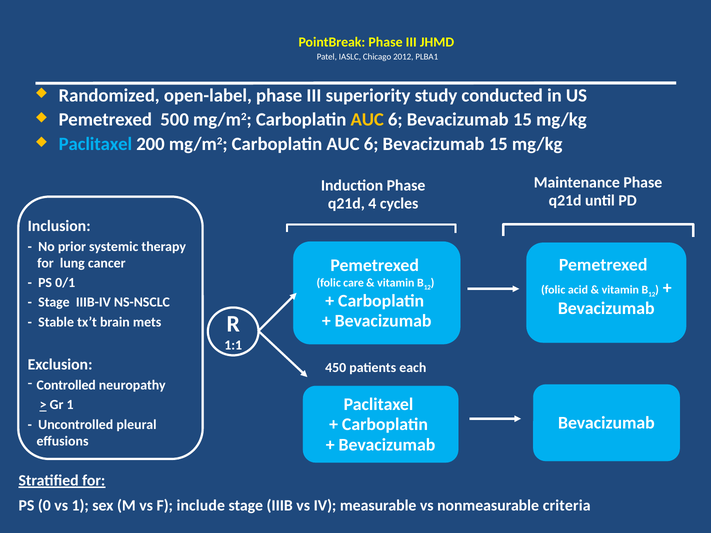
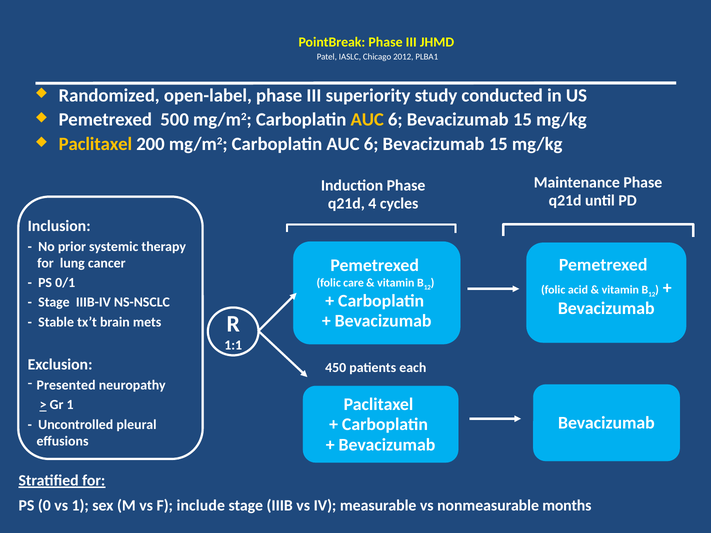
Paclitaxel colour: light blue -> yellow (95, 144)
Controlled: Controlled -> Presented (66, 386)
criteria: criteria -> months (567, 506)
